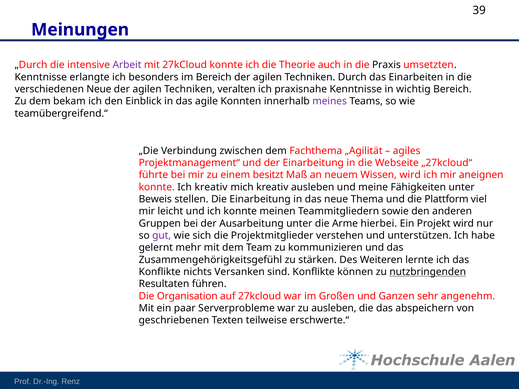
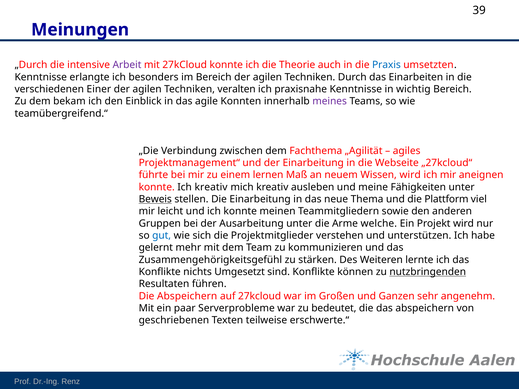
Praxis colour: black -> blue (386, 65)
verschiedenen Neue: Neue -> Einer (99, 89)
besitzt: besitzt -> lernen (268, 175)
Beweis underline: none -> present (155, 199)
hierbei: hierbei -> welche (379, 224)
gut colour: purple -> blue (162, 236)
Versanken: Versanken -> Umgesetzt (240, 272)
Die Organisation: Organisation -> Abspeichern (187, 296)
zu ausleben: ausleben -> bedeutet (334, 308)
